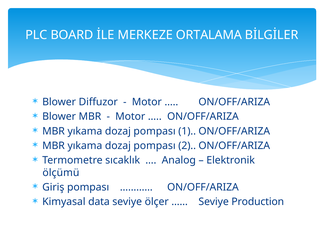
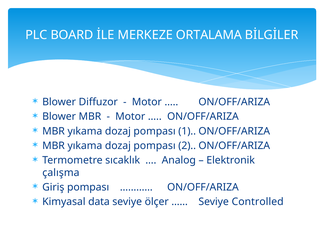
ölçümü: ölçümü -> çalışma (61, 173)
Production: Production -> Controlled (258, 202)
